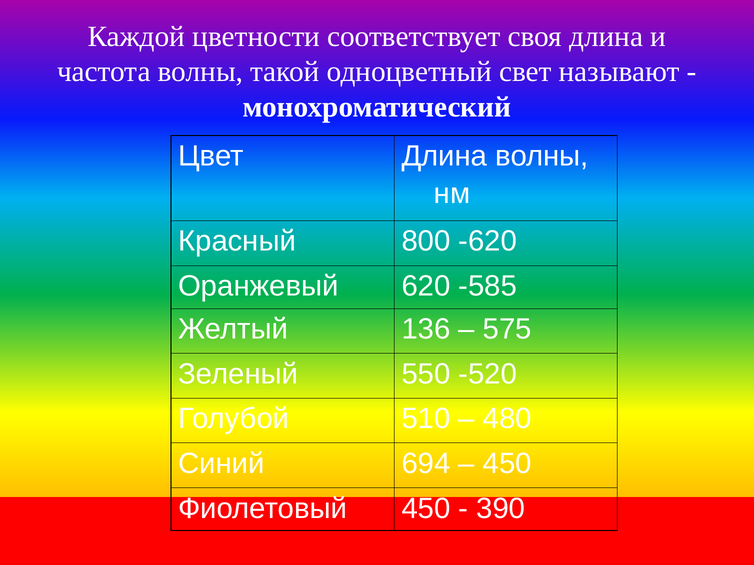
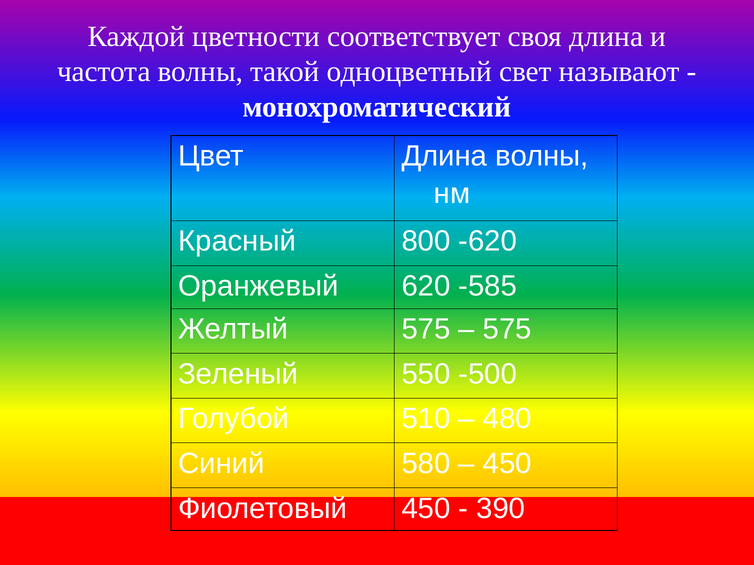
Желтый 136: 136 -> 575 (426, 329)
-520: -520 -> -500 (488, 374)
694: 694 -> 580 (426, 464)
